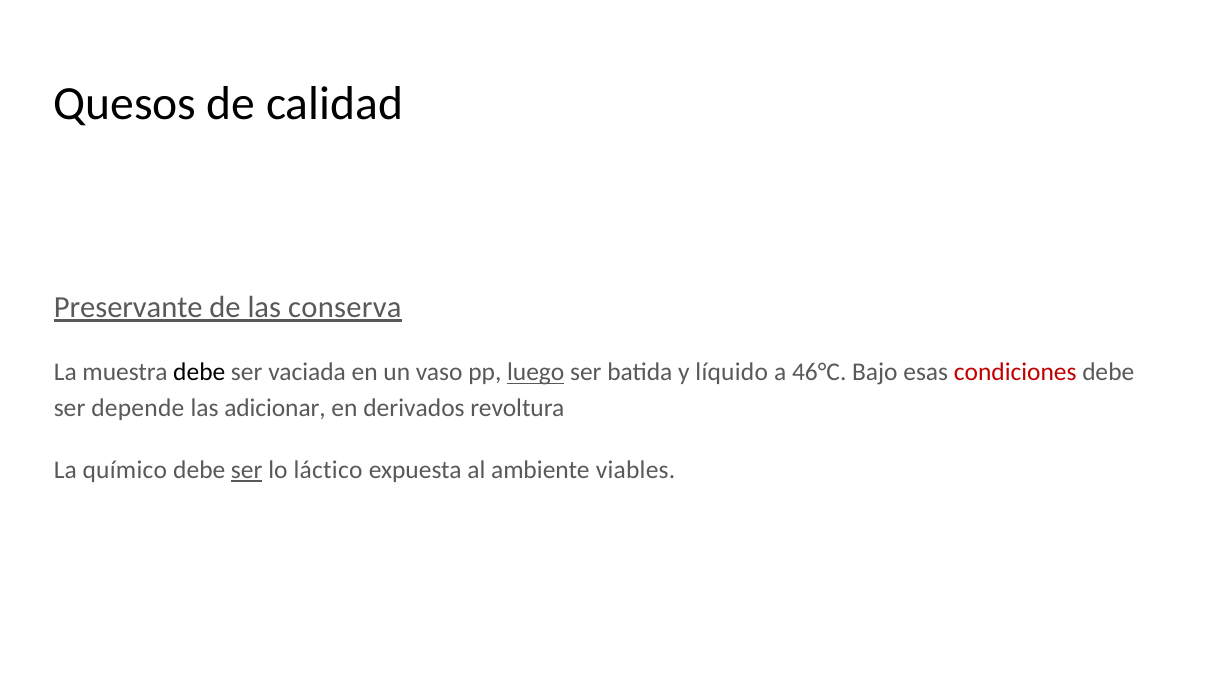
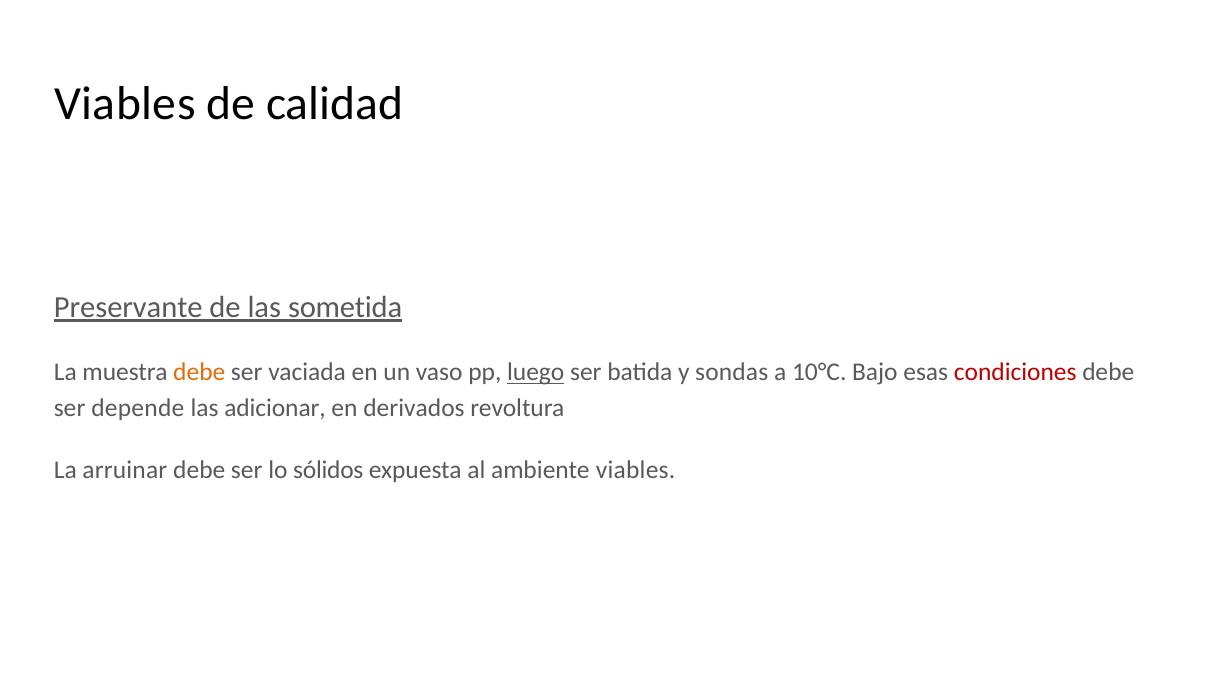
Quesos: Quesos -> Viables (125, 104)
conserva: conserva -> sometida (345, 308)
debe colour: black -> orange (199, 373)
líquido: líquido -> sondas (732, 373)
46°C: 46°C -> 10°C (819, 373)
químico: químico -> arruinar (125, 470)
ser underline: present -> none (247, 470)
láctico: láctico -> sólidos (328, 470)
